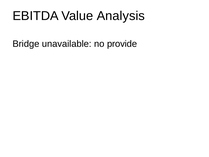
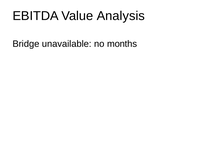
provide: provide -> months (122, 44)
